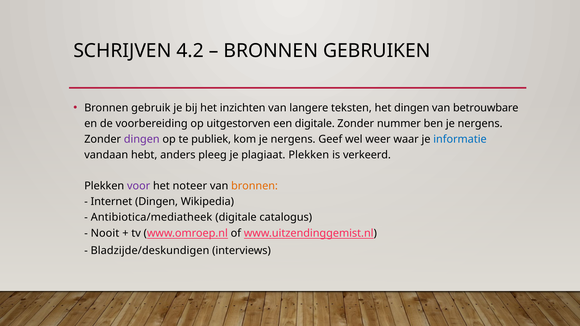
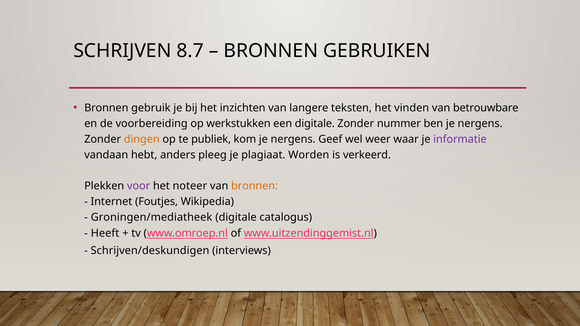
4.2: 4.2 -> 8.7 (190, 51)
het dingen: dingen -> vinden (412, 108)
uitgestorven: uitgestorven -> werkstukken (239, 124)
dingen colour: purple -> orange (142, 139)
informatie colour: blue -> purple (460, 139)
plagiaat Plekken: Plekken -> Worden (309, 155)
Internet Dingen: Dingen -> Foutjes (157, 202)
Antibiotica/mediatheek: Antibiotica/mediatheek -> Groningen/mediatheek (152, 218)
Nooit: Nooit -> Heeft (105, 234)
Bladzijde/deskundigen: Bladzijde/deskundigen -> Schrijven/deskundigen (150, 251)
